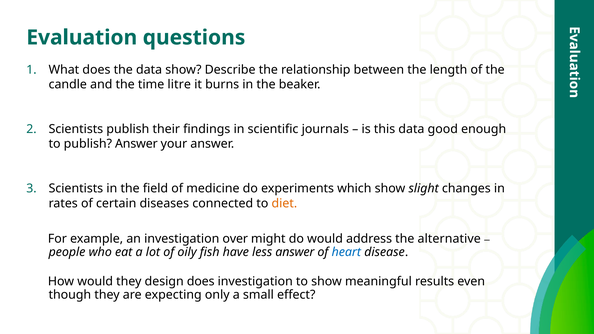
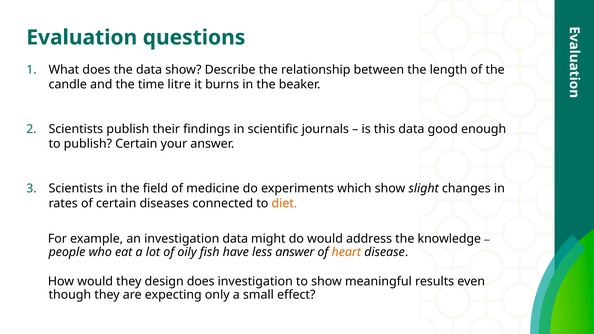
publish Answer: Answer -> Certain (136, 144)
investigation over: over -> data (235, 239)
alternative: alternative -> knowledge (449, 239)
heart colour: blue -> orange (346, 252)
